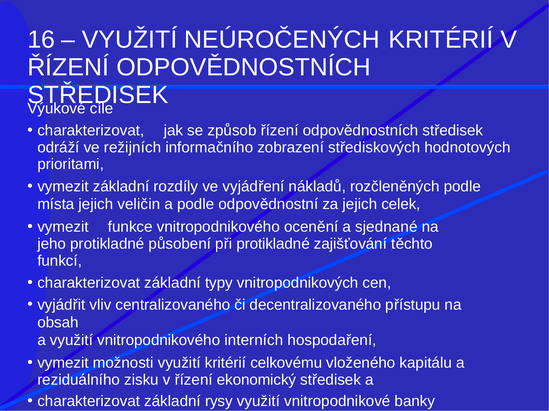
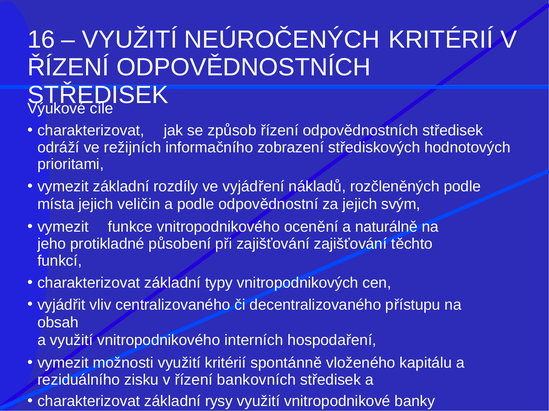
celek: celek -> svým (401, 204)
sjednané: sjednané -> naturálně (386, 227)
při protikladné: protikladné -> zajišťování (273, 244)
celkovému: celkovému -> spontánně (286, 363)
ekonomický: ekonomický -> bankovních (256, 381)
